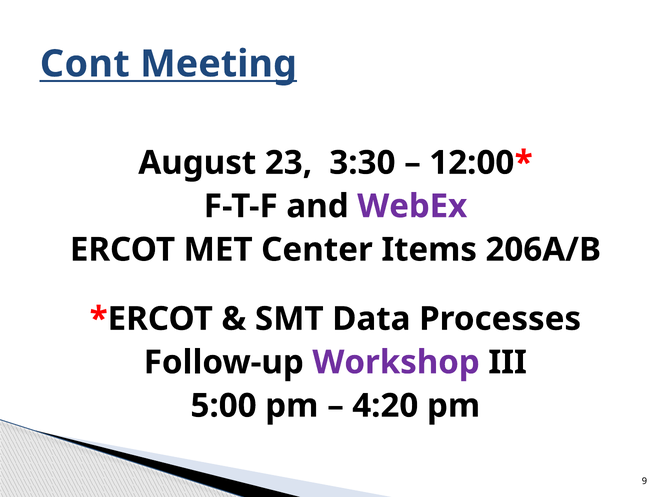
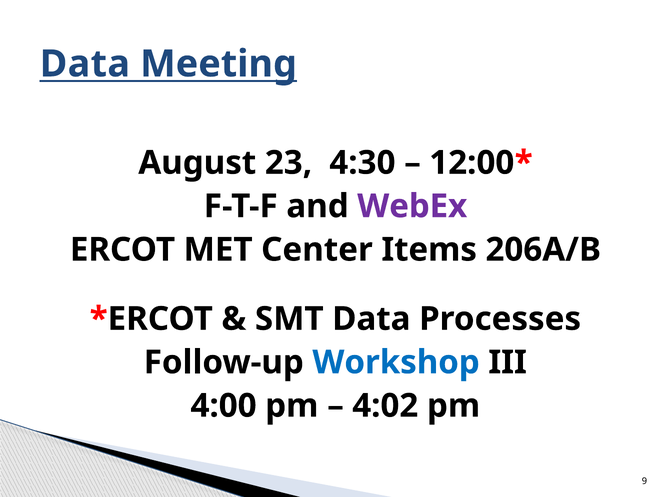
Cont: Cont -> Data (85, 64)
3:30: 3:30 -> 4:30 (362, 163)
Workshop colour: purple -> blue (396, 363)
5:00: 5:00 -> 4:00 (224, 406)
4:20: 4:20 -> 4:02 (385, 406)
